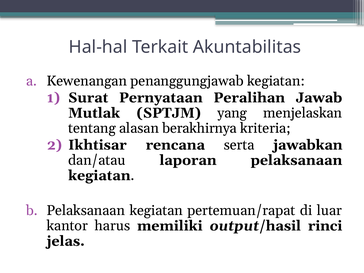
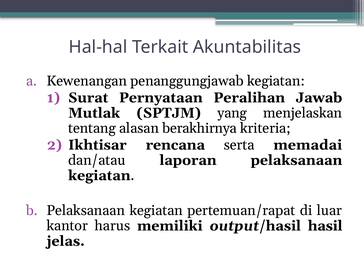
jawabkan: jawabkan -> memadai (308, 145)
rinci: rinci -> hasil (325, 226)
